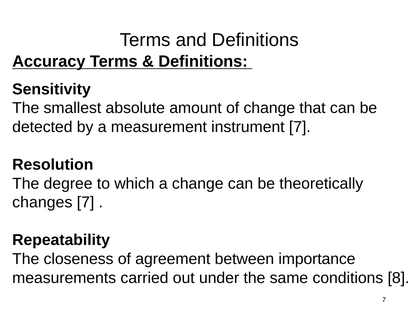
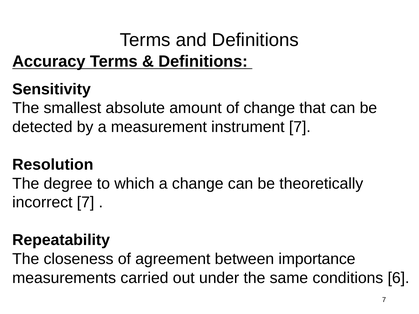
changes: changes -> incorrect (42, 203)
8: 8 -> 6 (398, 278)
